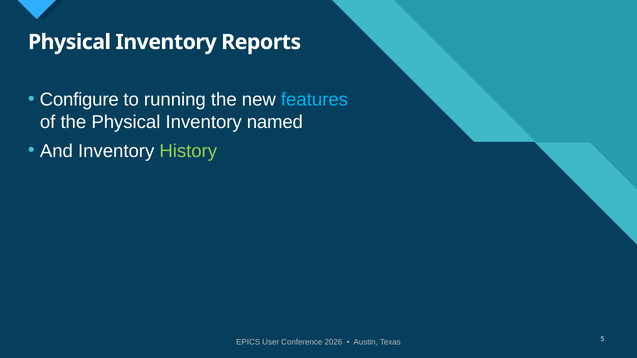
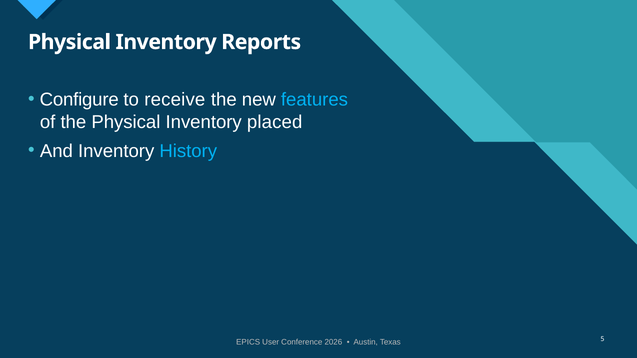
running: running -> receive (175, 100)
named: named -> placed (275, 122)
History colour: light green -> light blue (188, 151)
